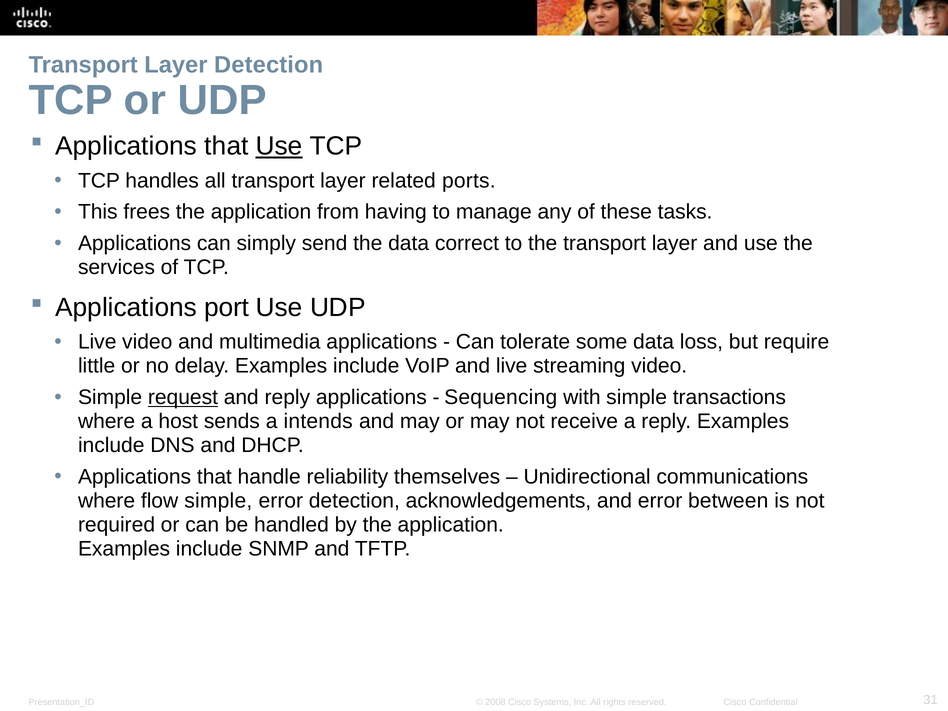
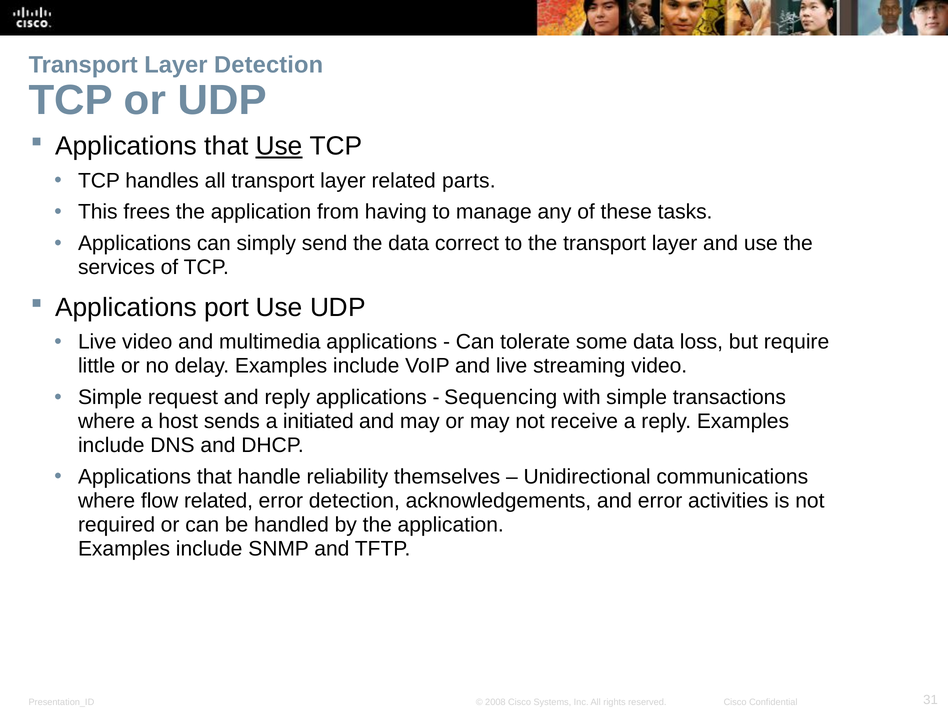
ports: ports -> parts (469, 181)
request underline: present -> none (183, 397)
intends: intends -> initiated (318, 421)
flow simple: simple -> related (218, 501)
between: between -> activities (728, 501)
